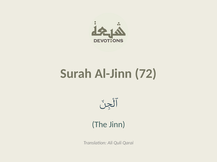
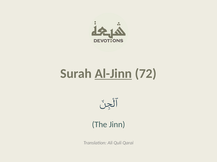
Al-Jinn underline: none -> present (113, 74)
